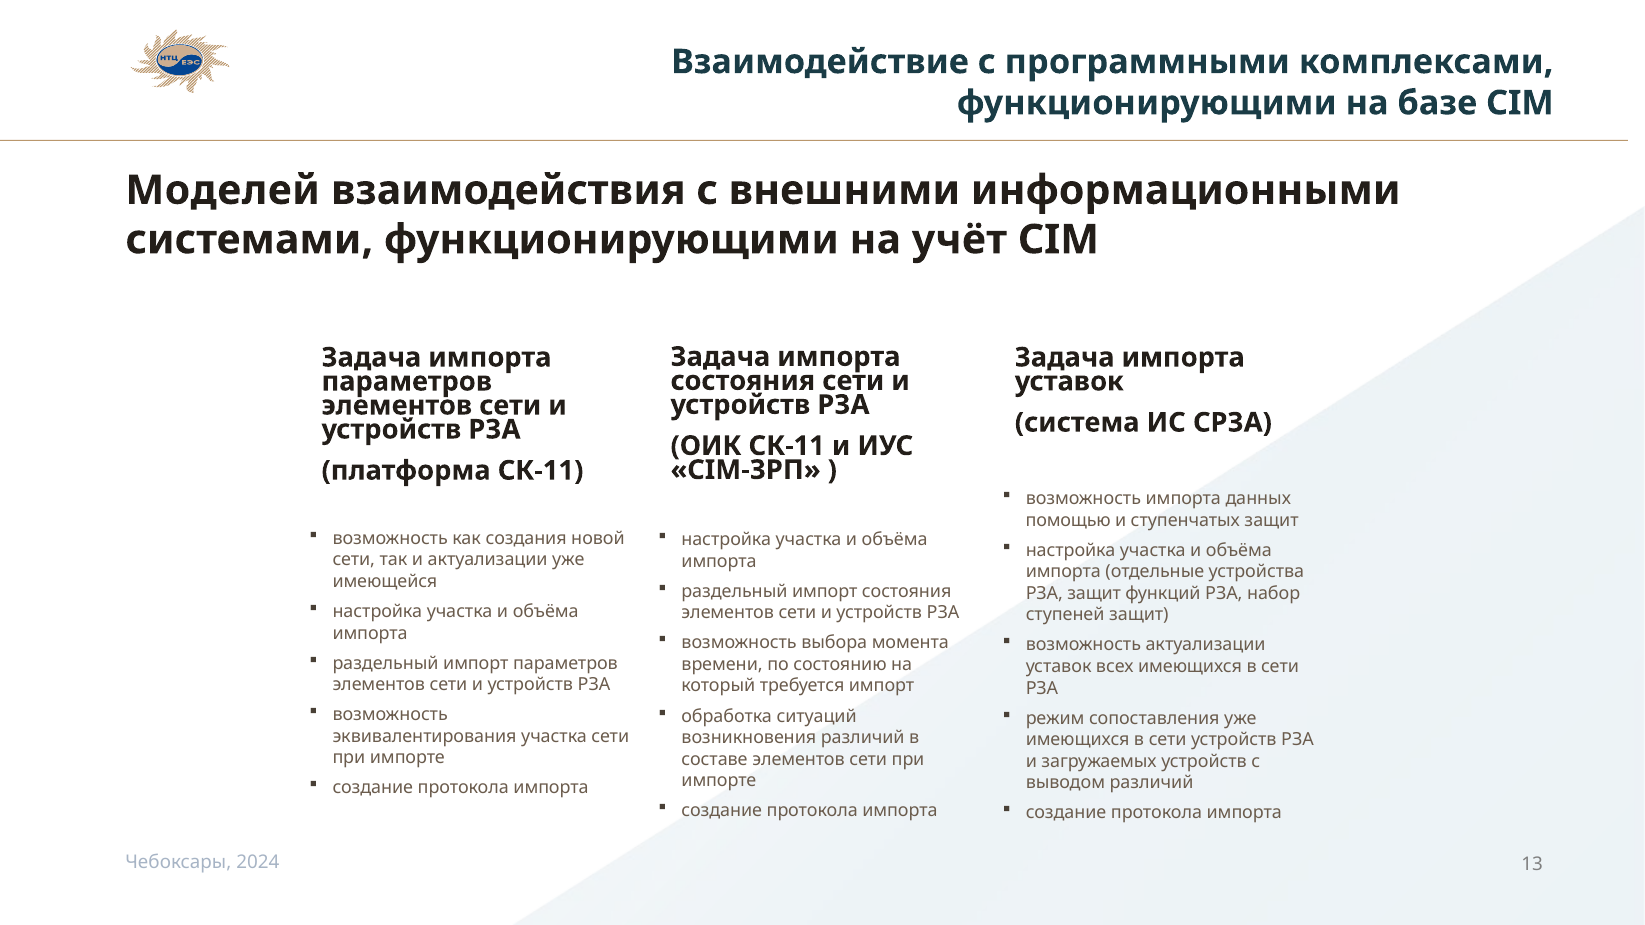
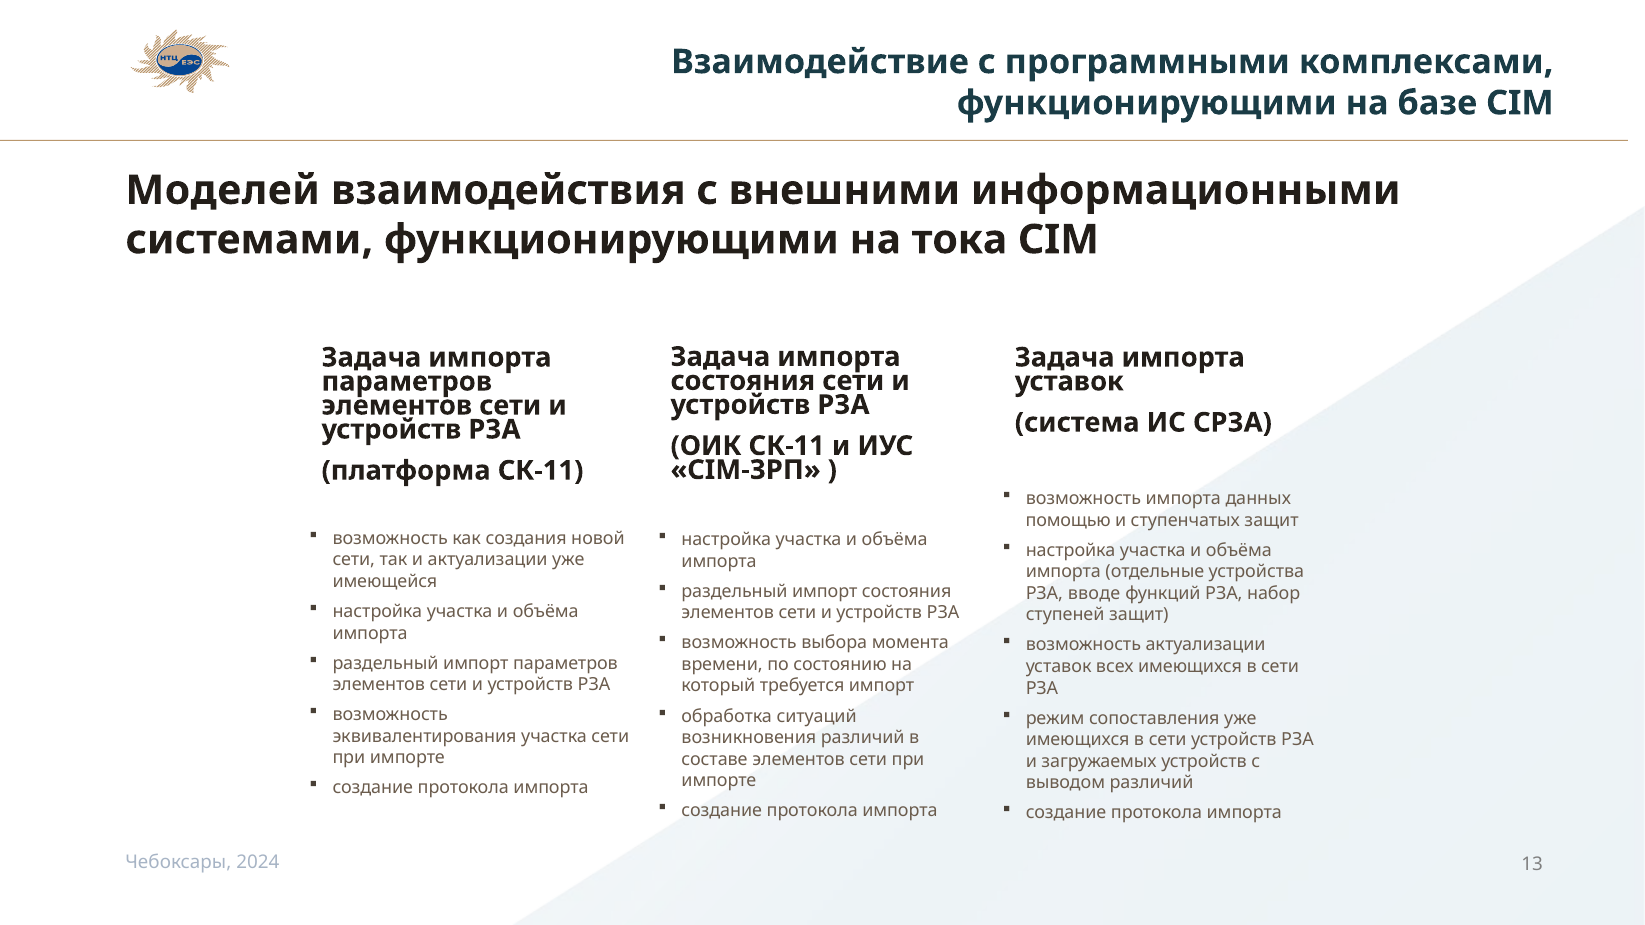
учёт: учёт -> тока (960, 240)
РЗА защит: защит -> вводе (1094, 594)
